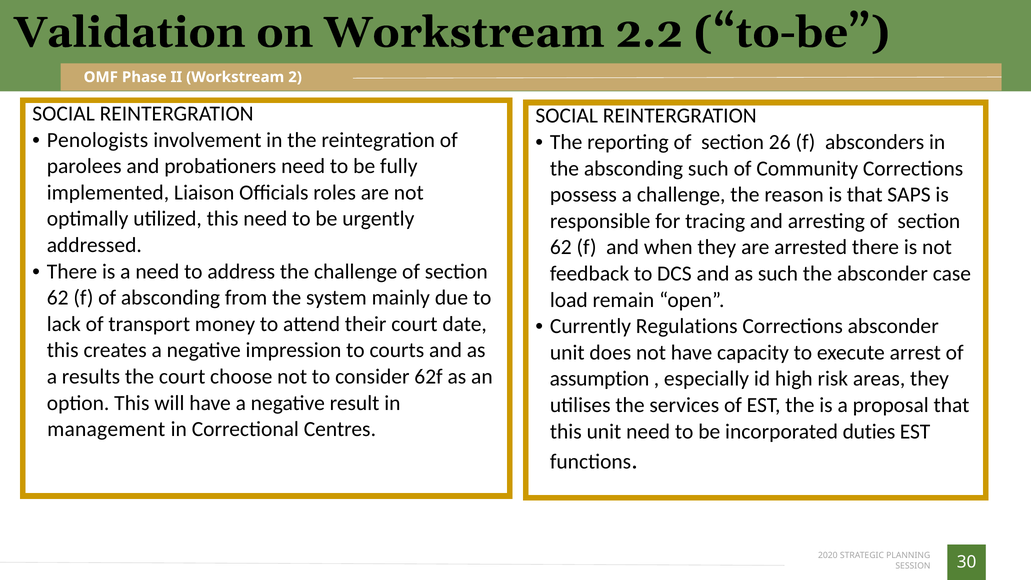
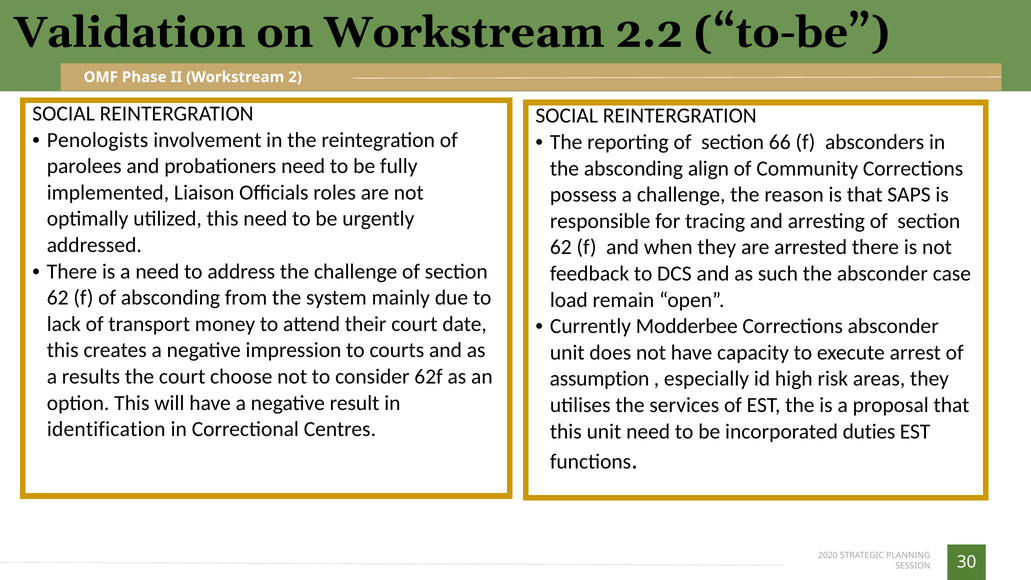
26: 26 -> 66 (780, 142)
absconding such: such -> align (708, 168)
Regulations: Regulations -> Modderbee (687, 326)
management: management -> identification (106, 429)
